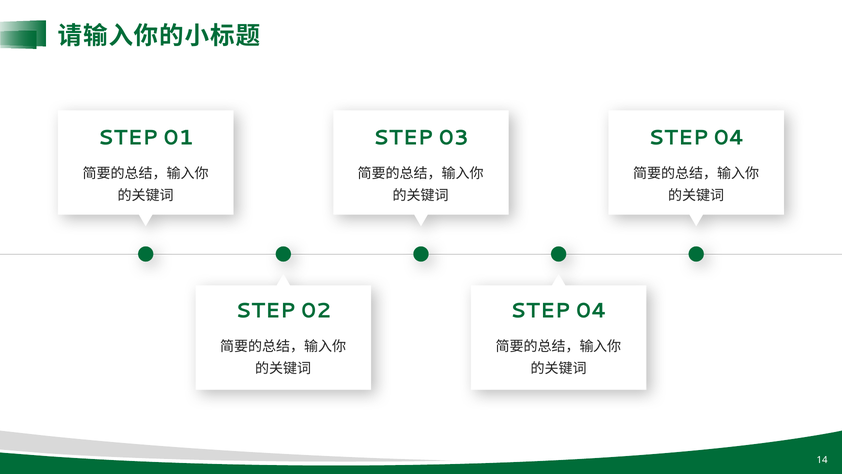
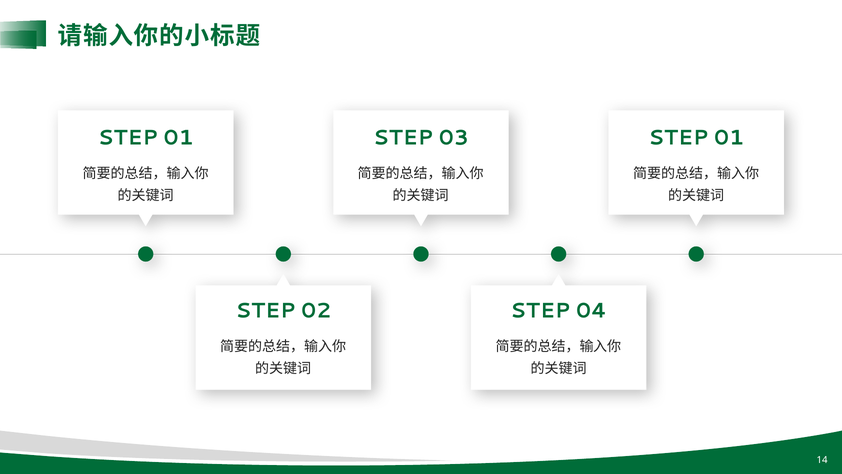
04: 04 -> 01 (729, 138)
